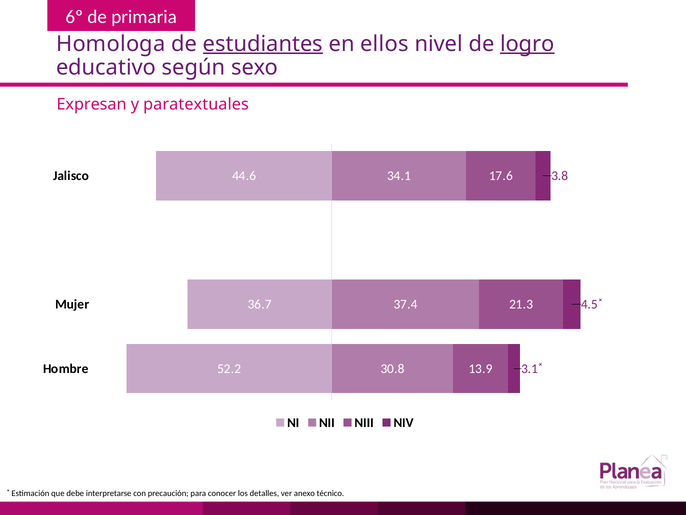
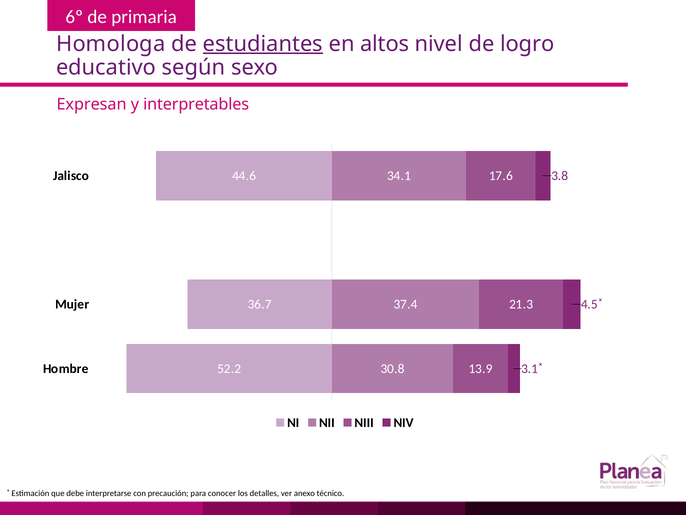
ellos: ellos -> altos (385, 44)
logro underline: present -> none (527, 44)
paratextuales: paratextuales -> interpretables (196, 104)
